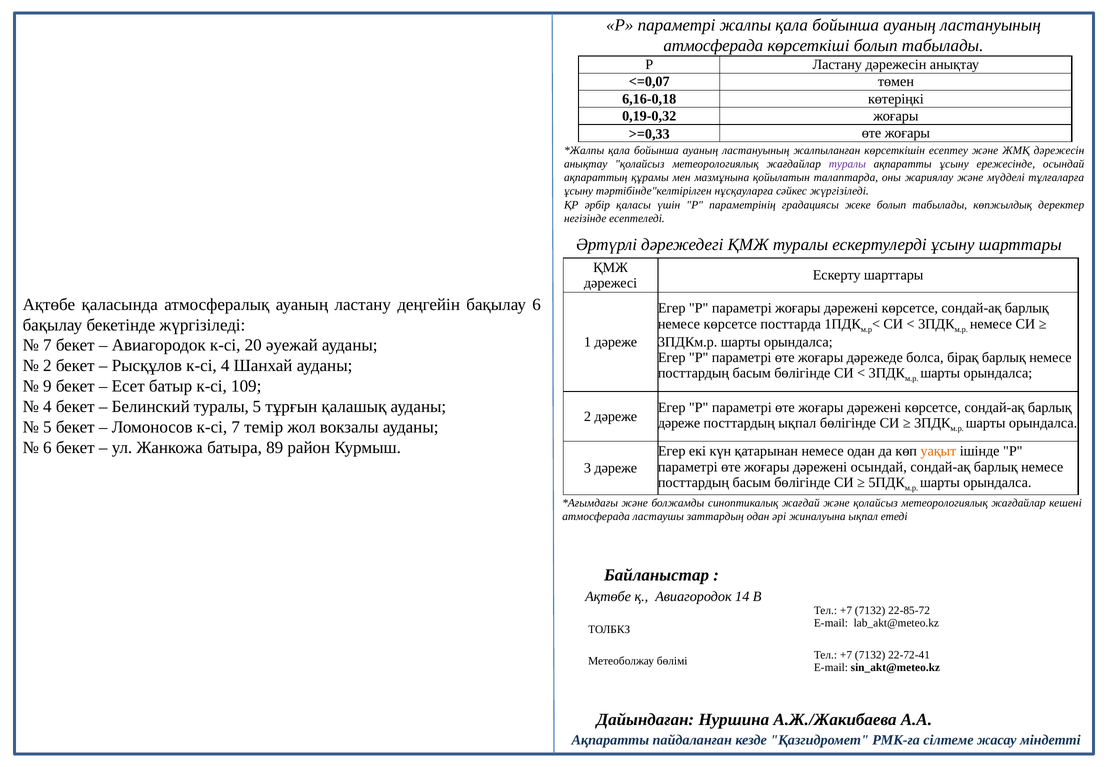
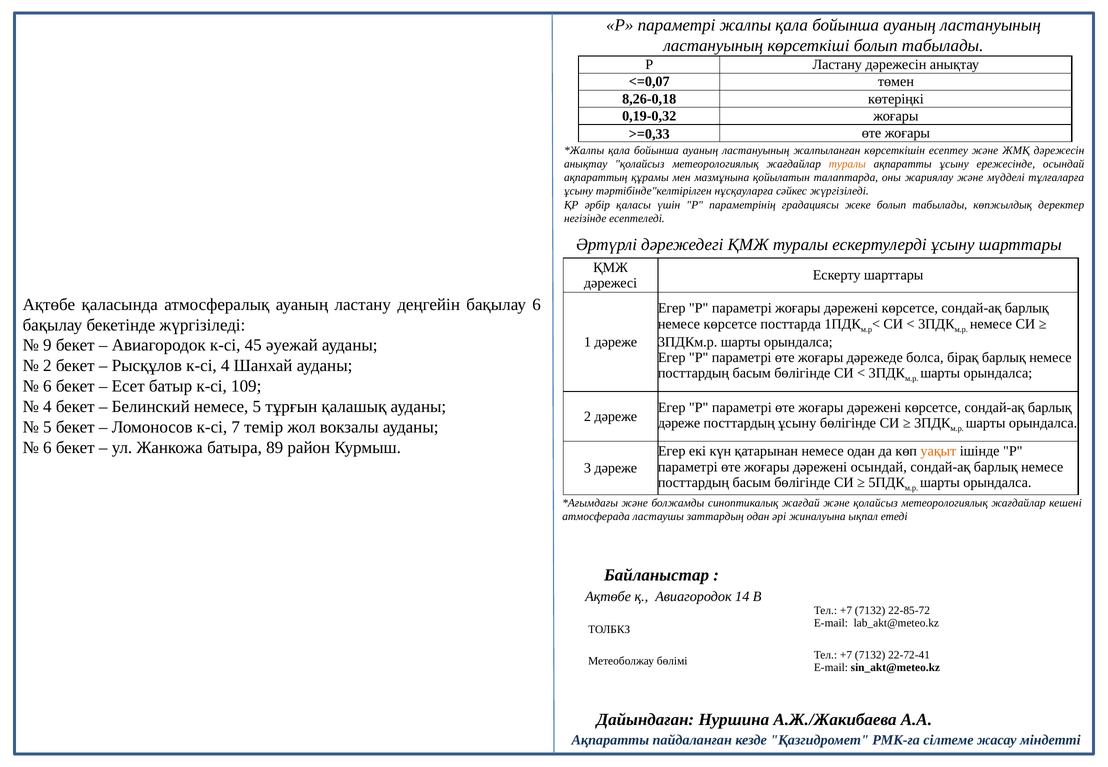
атмосферада: атмосферада -> ластануының (713, 46)
6,16-0,18: 6,16-0,18 -> 8,26-0,18 (649, 99)
туралы colour: purple -> orange (847, 164)
7: 7 -> 9 (47, 345)
20: 20 -> 45 (253, 345)
9: 9 -> 6 (47, 386)
Белинский туралы: туралы -> немесе (221, 407)
посттардың ықпал: ықпал -> ұсыну (797, 423)
